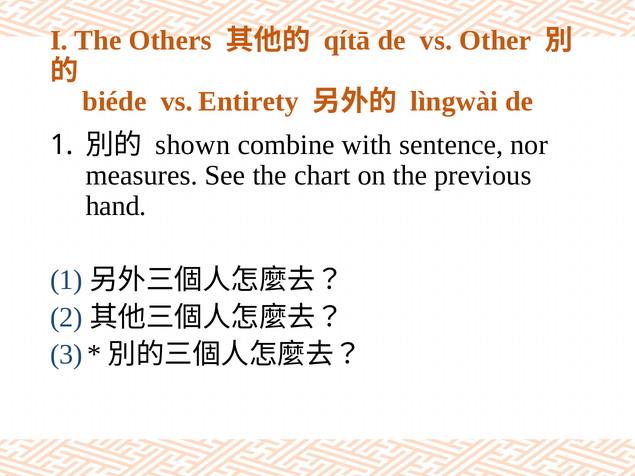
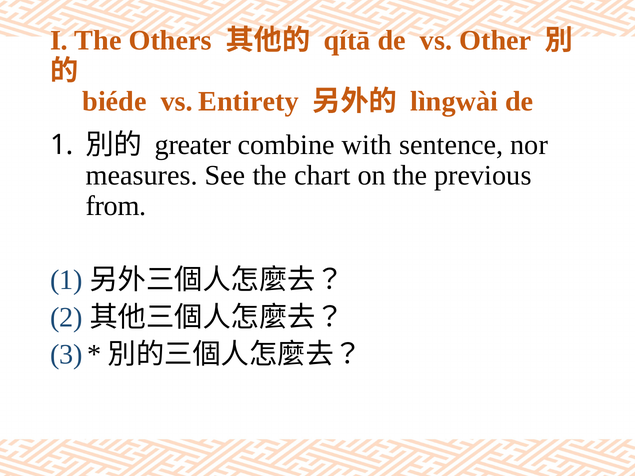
shown: shown -> greater (193, 145)
hand: hand -> from (116, 206)
